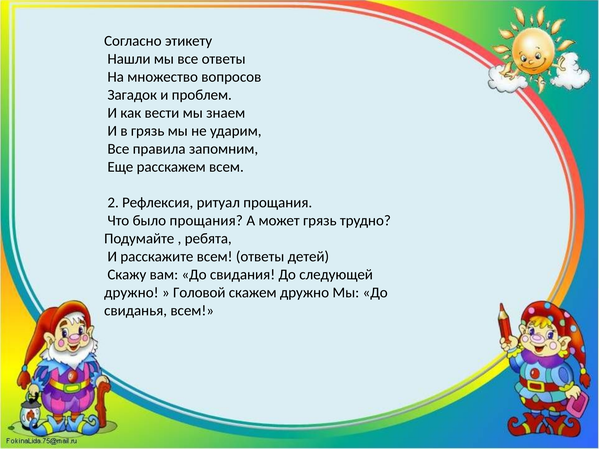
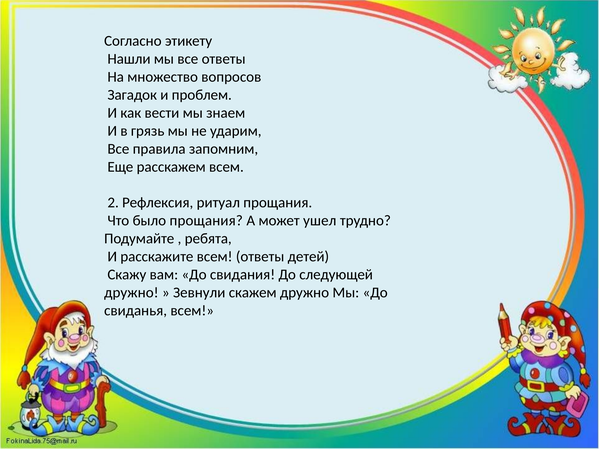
может грязь: грязь -> ушел (320, 221)
Головой: Головой -> Зевнули (199, 293)
